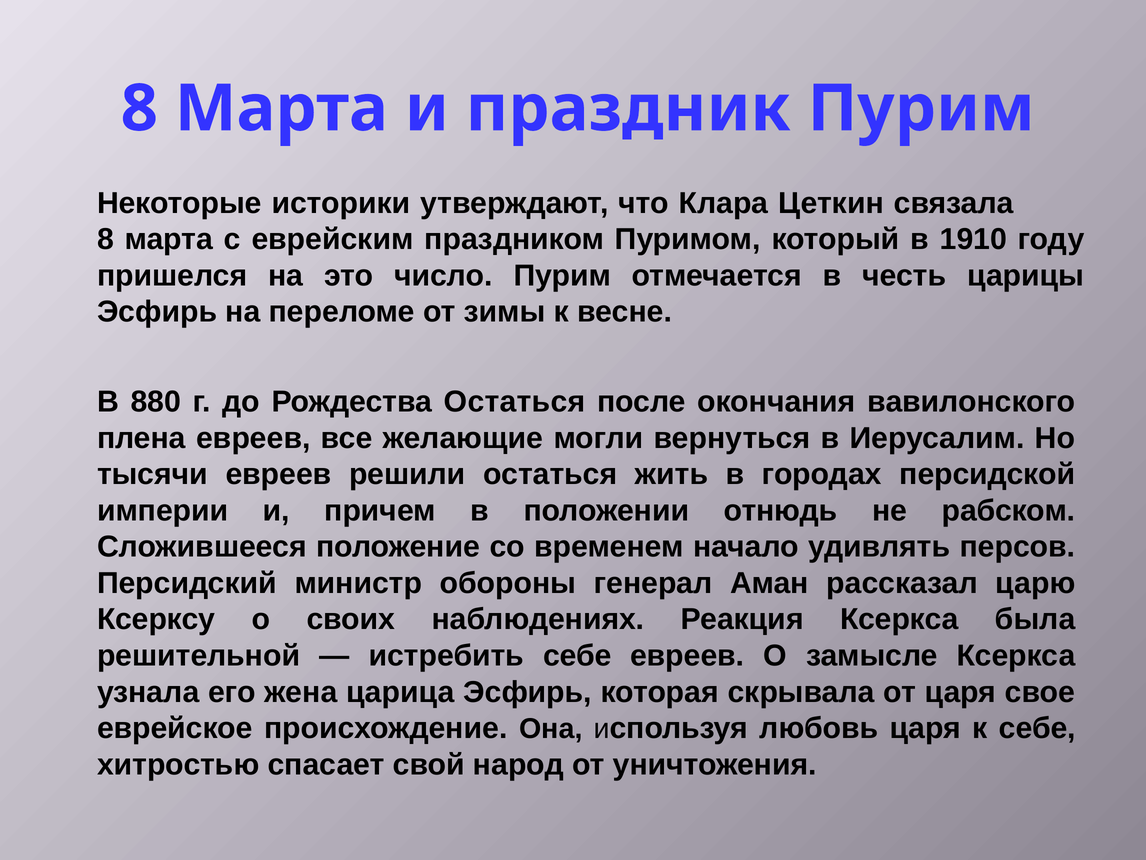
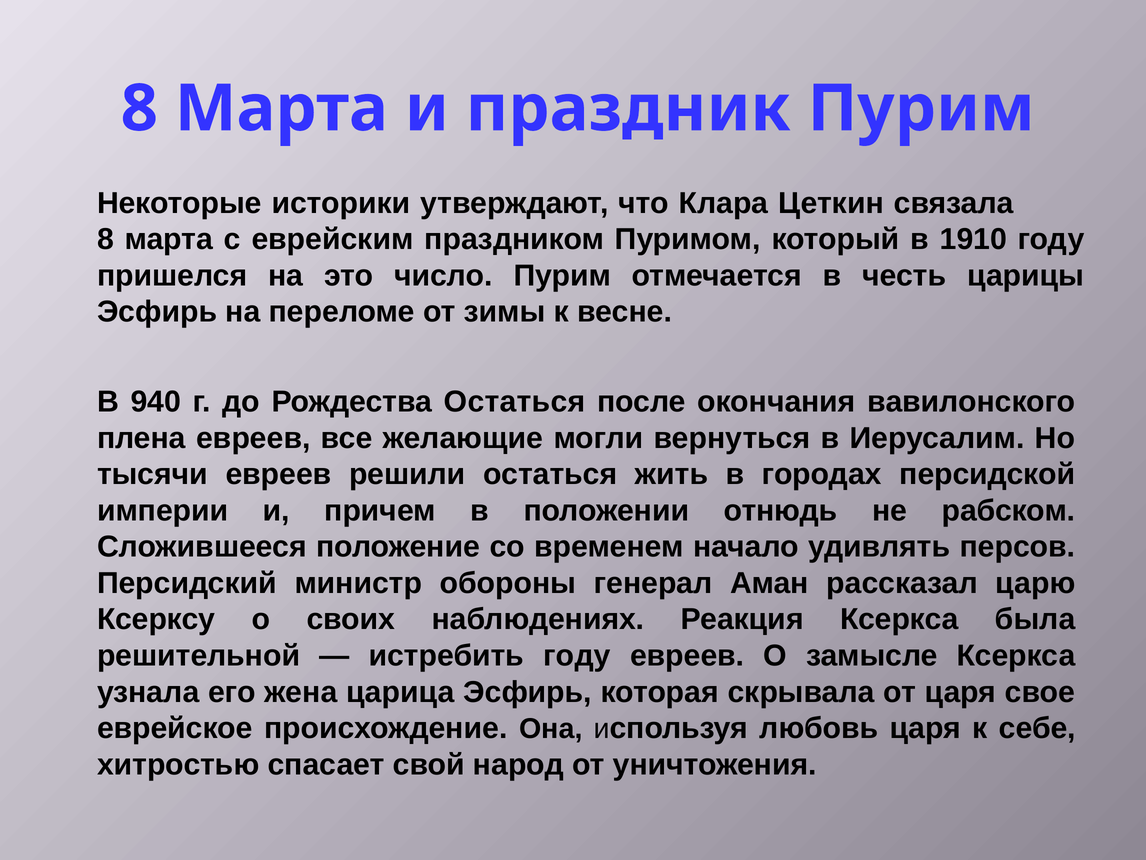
880: 880 -> 940 (156, 402)
истребить себе: себе -> году (577, 655)
